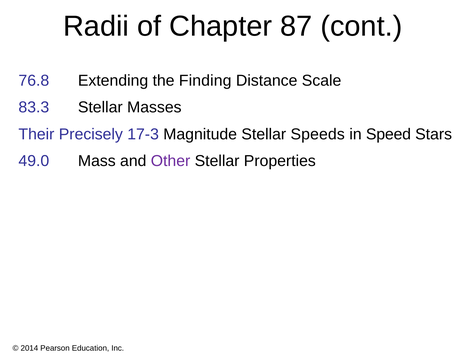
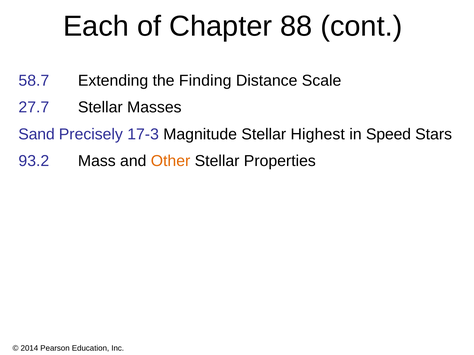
Radii: Radii -> Each (96, 26)
87: 87 -> 88 (296, 26)
76.8: 76.8 -> 58.7 (34, 81)
83.3: 83.3 -> 27.7 (34, 108)
Their: Their -> Sand (37, 134)
Speeds: Speeds -> Highest (318, 134)
49.0: 49.0 -> 93.2 (34, 161)
Other colour: purple -> orange (171, 161)
